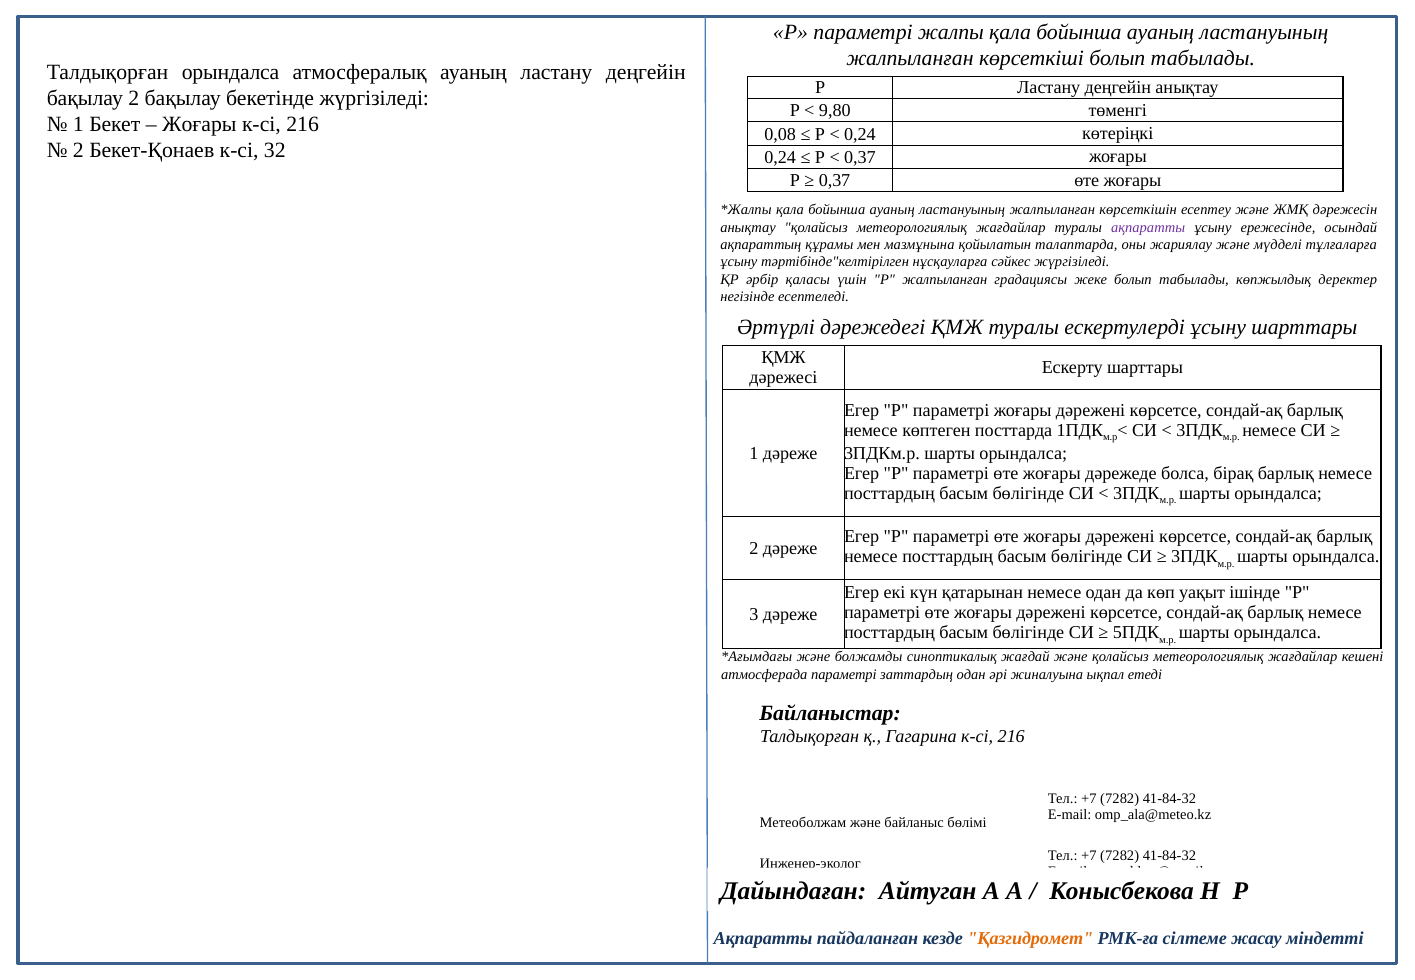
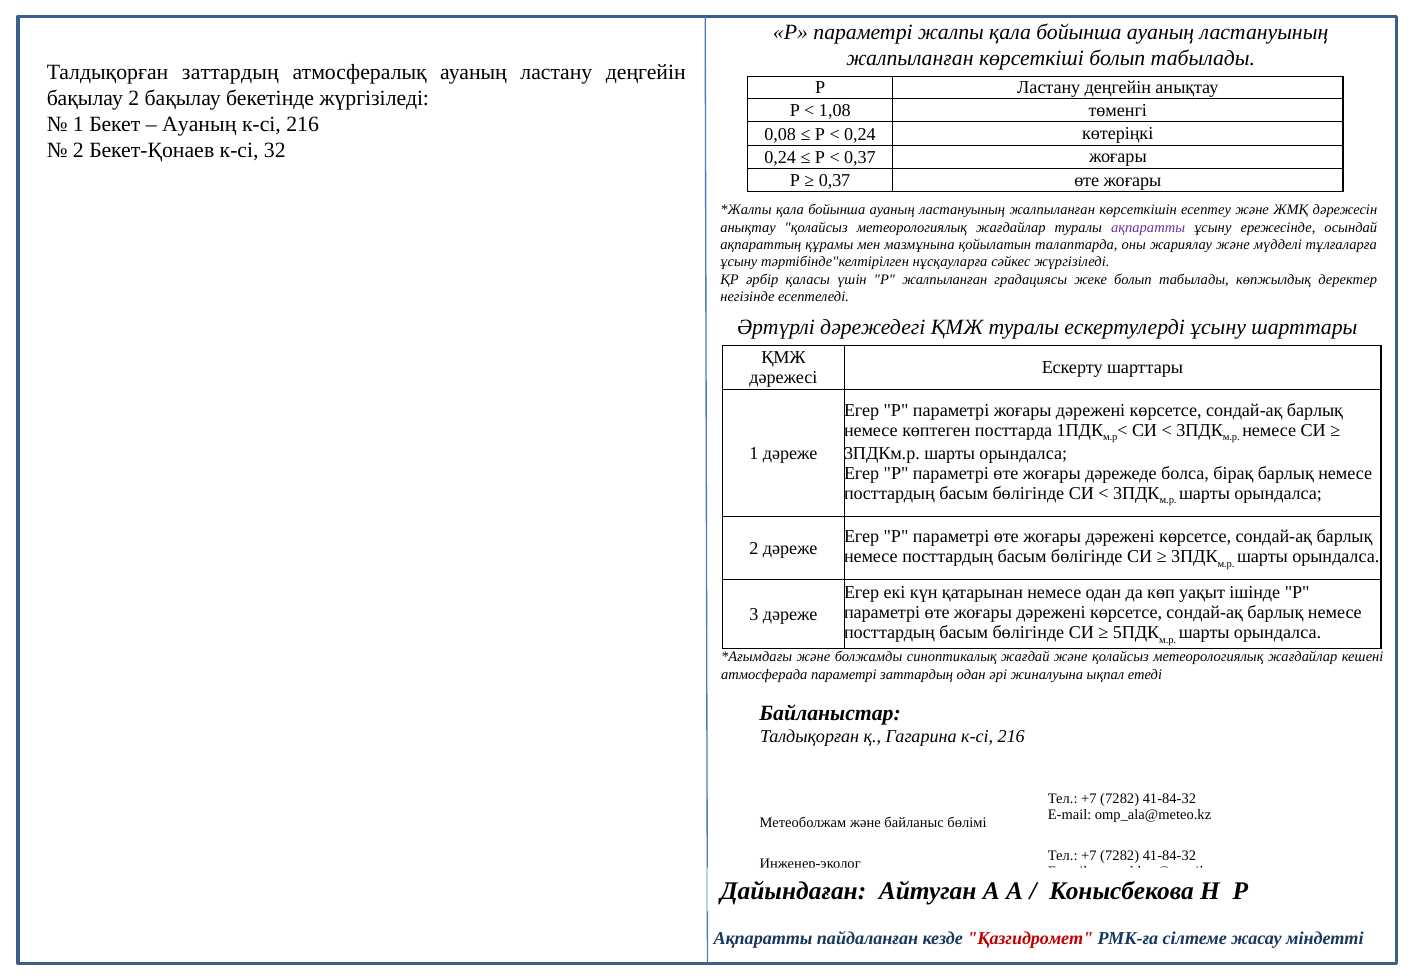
Талдықорған орындалса: орындалса -> заттардың (230, 72)
9,80: 9,80 -> 1,08 (835, 111)
Жоғары: Жоғары -> Ауаның (199, 124)
Қазгидромет colour: orange -> red (1030, 938)
